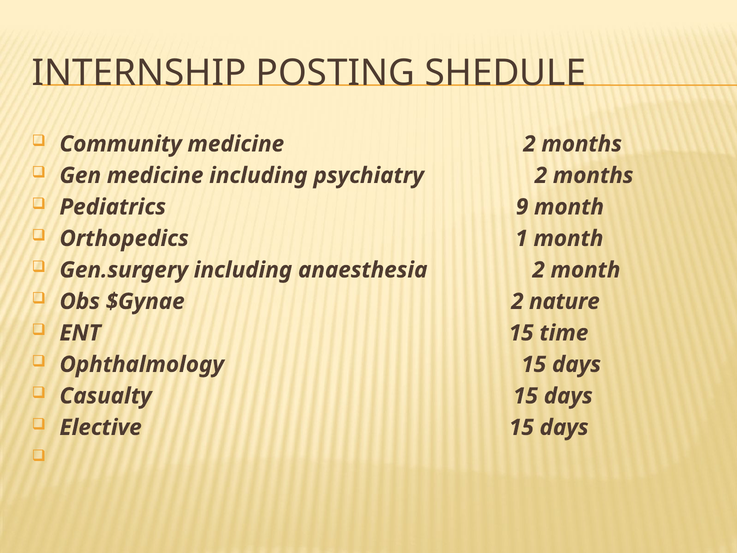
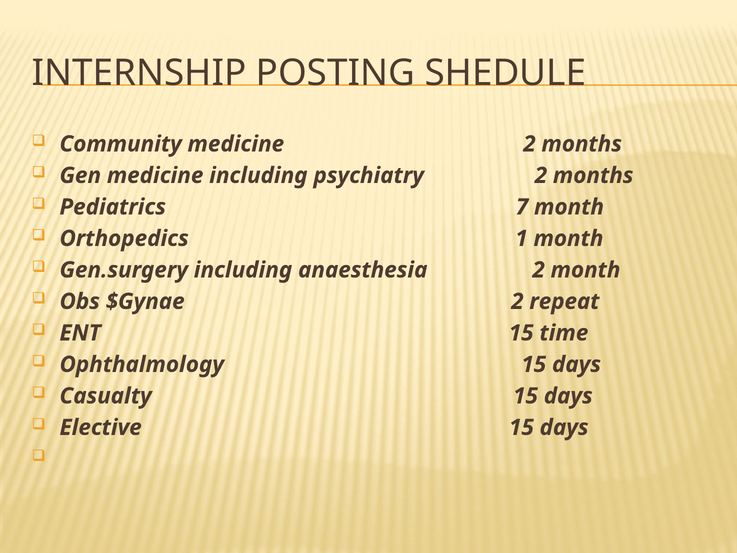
9: 9 -> 7 (522, 207)
nature: nature -> repeat (564, 301)
